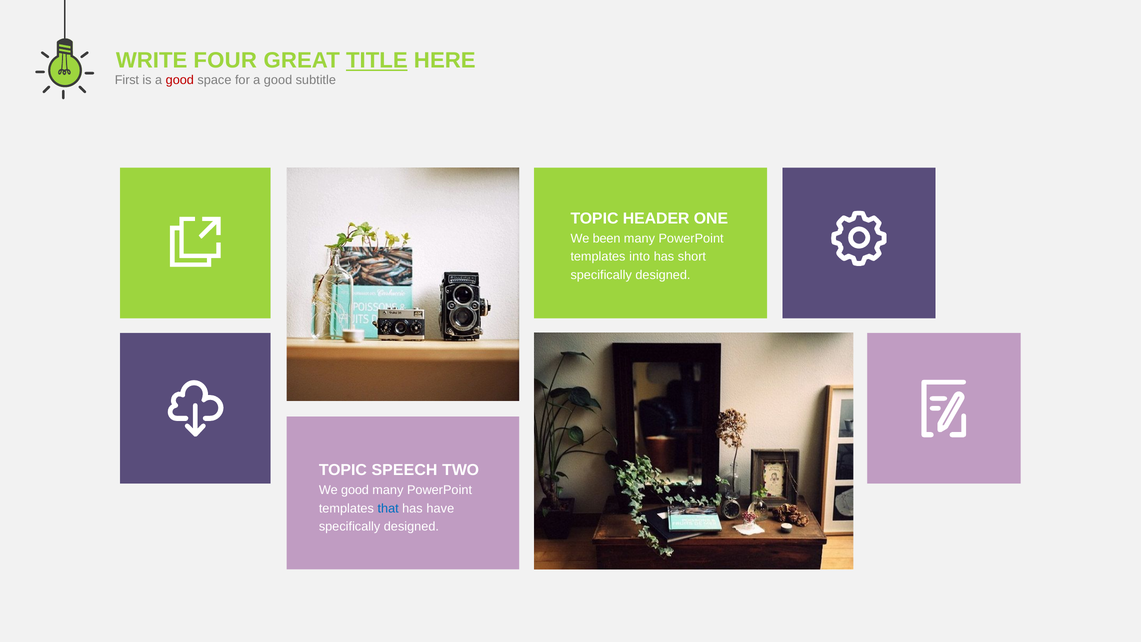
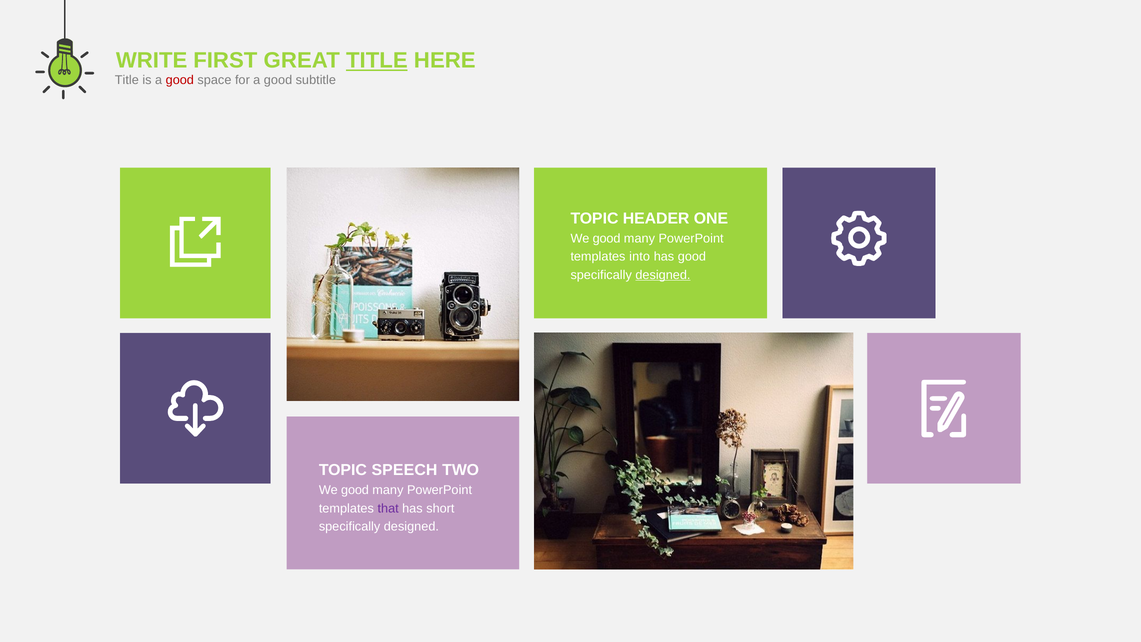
FOUR: FOUR -> FIRST (225, 61)
First: First -> Title (127, 80)
been: been -> good (607, 238)
has short: short -> good (692, 256)
designed underline: none -> present (663, 275)
that colour: blue -> purple (388, 508)
have: have -> short (440, 508)
